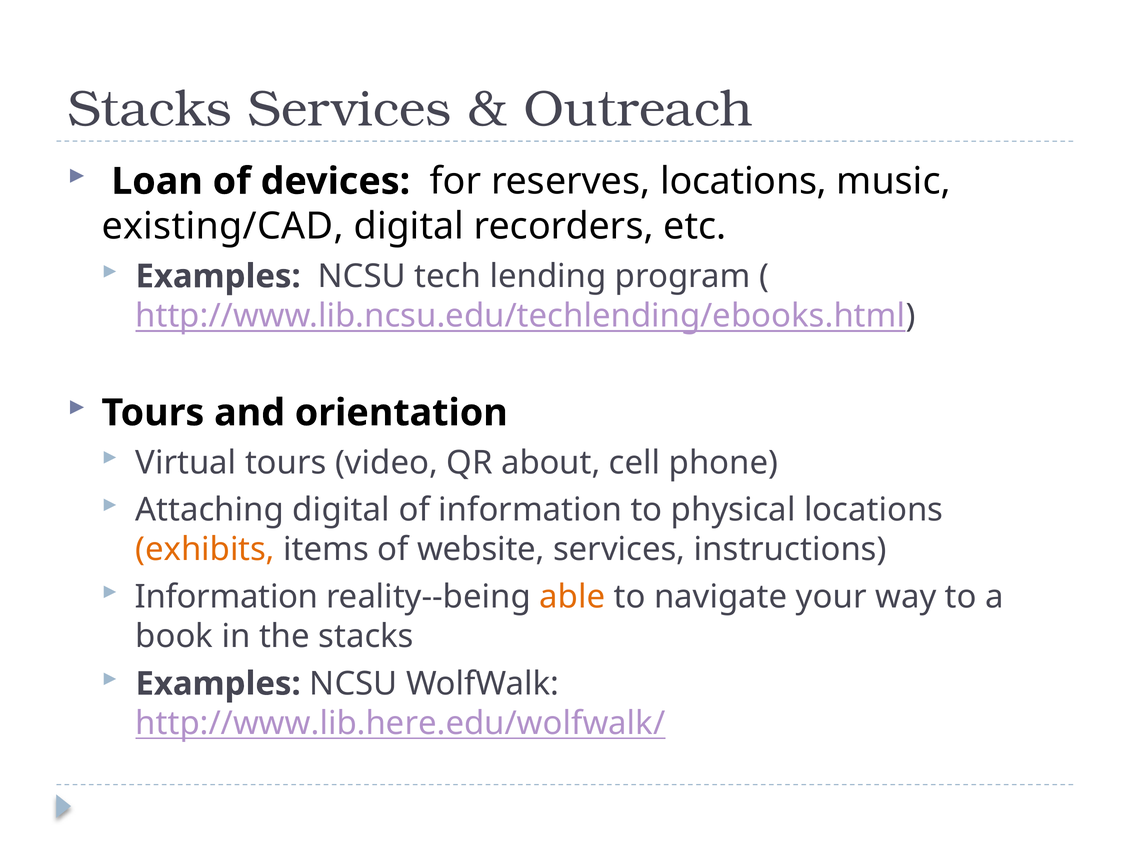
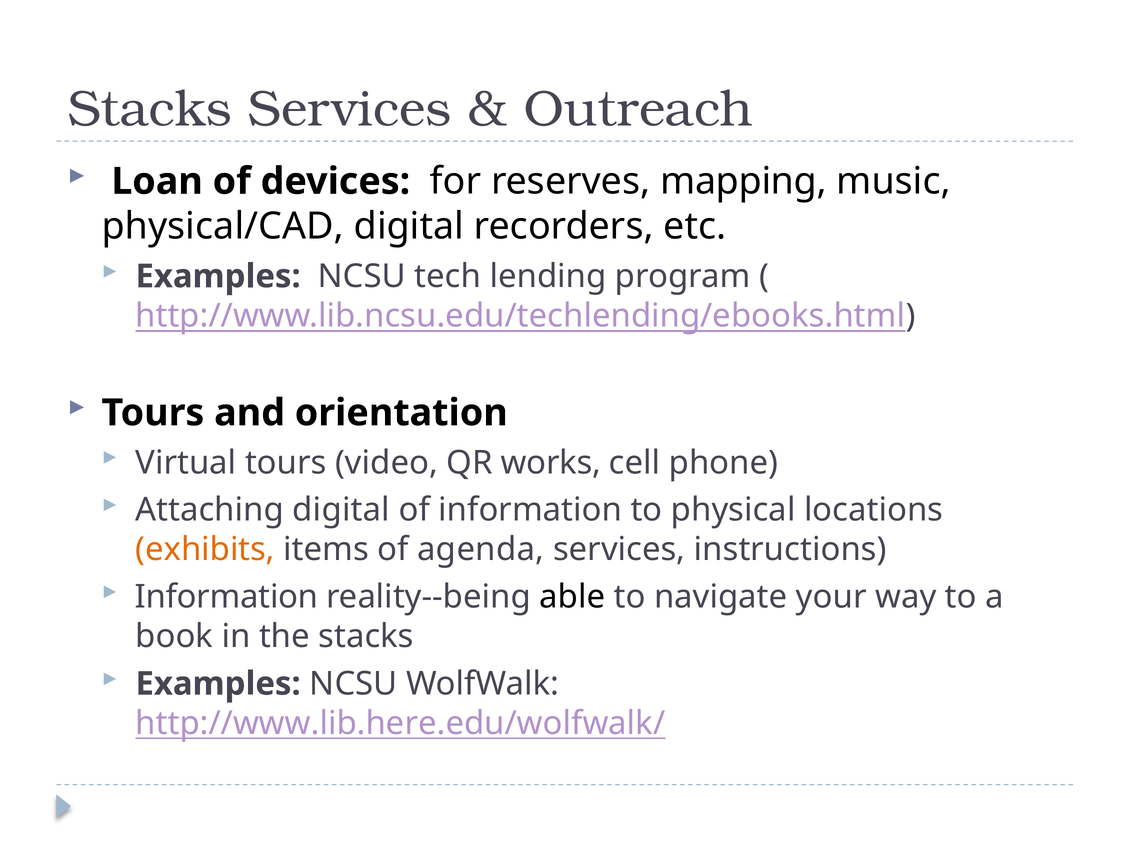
reserves locations: locations -> mapping (744, 181)
existing/CAD: existing/CAD -> physical/CAD (223, 227)
about: about -> works (551, 463)
website: website -> agenda (481, 550)
able colour: orange -> black (572, 597)
